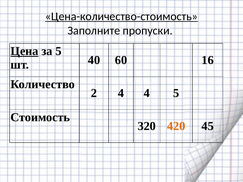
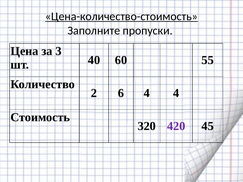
Цена underline: present -> none (25, 51)
за 5: 5 -> 3 (59, 51)
16: 16 -> 55 (208, 60)
2 4: 4 -> 6 (121, 93)
4 5: 5 -> 4 (176, 93)
420 colour: orange -> purple (176, 126)
